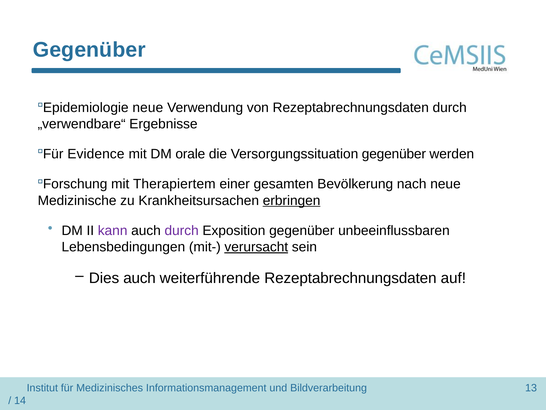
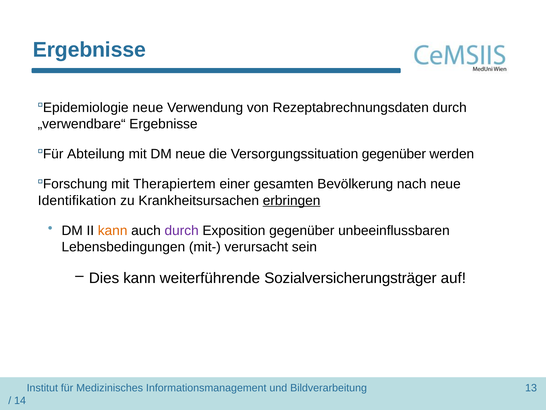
Gegenüber: Gegenüber -> Ergebnisse (89, 50)
Evidence: Evidence -> Abteilung (96, 154)
DM orale: orale -> neue (190, 154)
Medizinische: Medizinische -> Identifikation (77, 200)
kann colour: purple -> orange (113, 230)
verursacht underline: present -> none (256, 247)
Dies auch: auch -> kann (140, 278)
weiterführende Rezeptabrechnungsdaten: Rezeptabrechnungsdaten -> Sozialversicherungsträger (350, 278)
